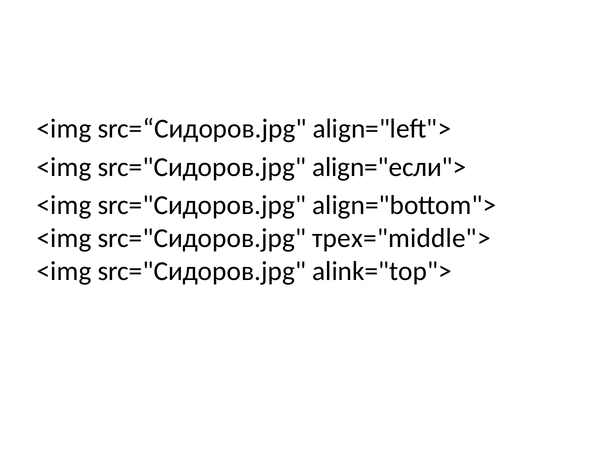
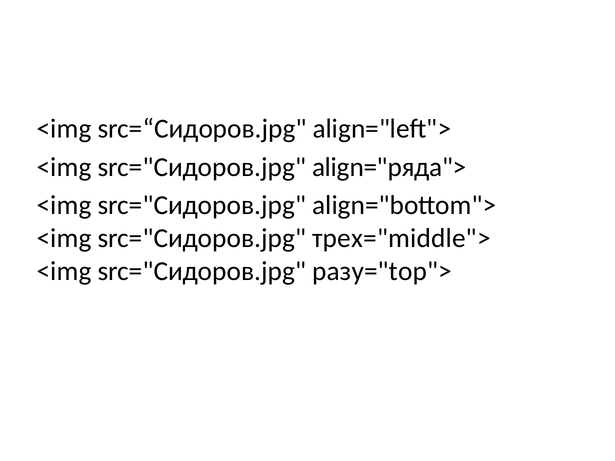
align="если">: align="если"> -> align="ряда"> (389, 167)
alink="top">: alink="top"> -> разу="top"> (382, 271)
